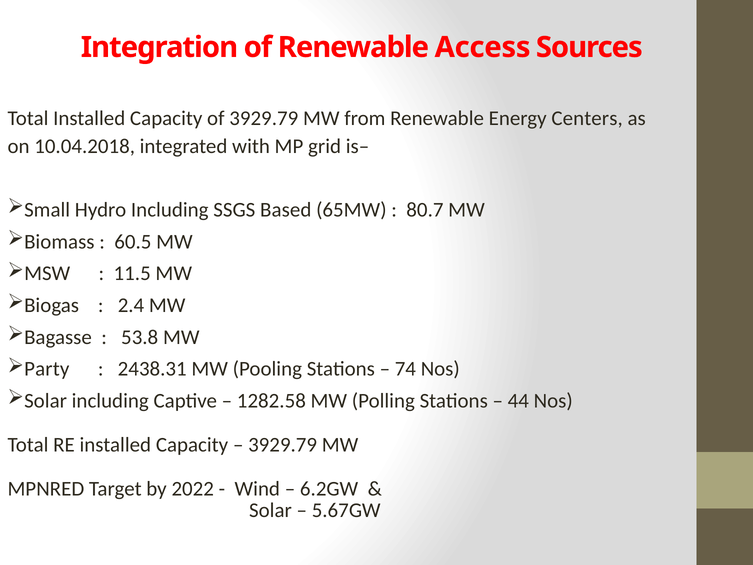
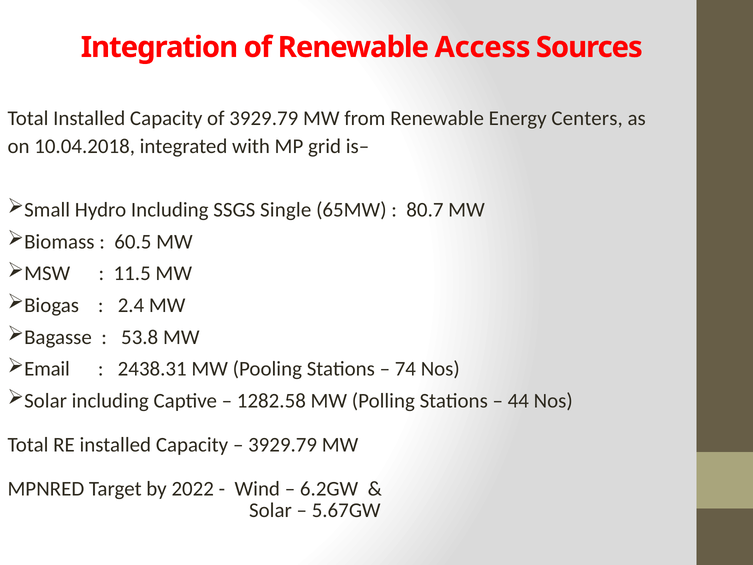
Based: Based -> Single (286, 210)
Party: Party -> Email (47, 369)
